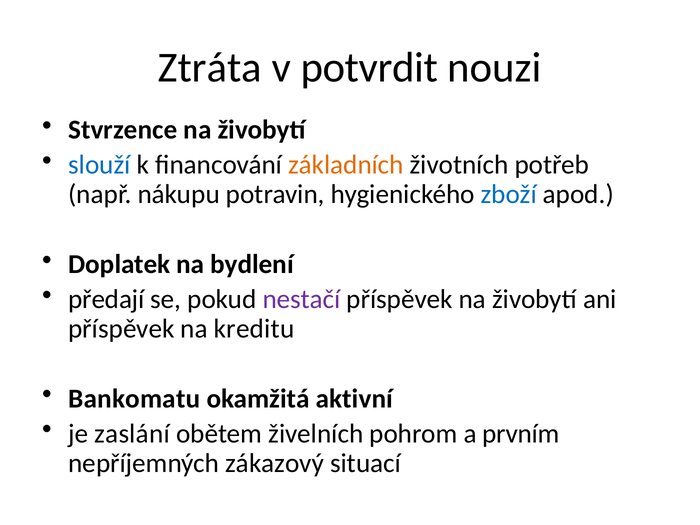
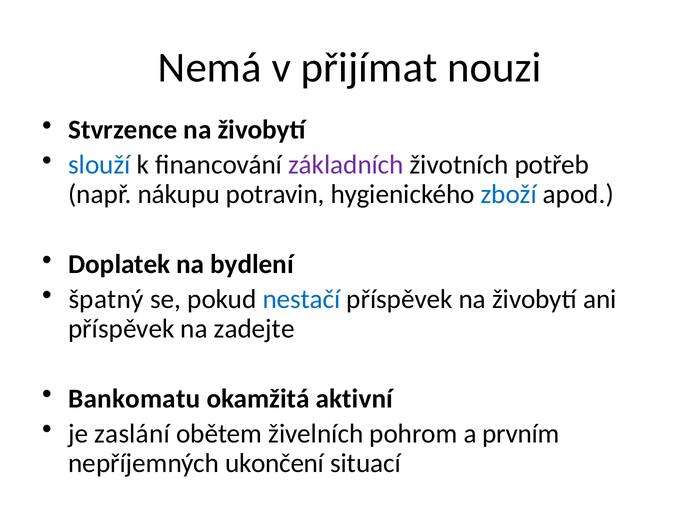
Ztráta: Ztráta -> Nemá (210, 68)
potvrdit: potvrdit -> přijímat (369, 68)
základních colour: orange -> purple (346, 165)
předají: předají -> špatný (106, 299)
nestačí colour: purple -> blue (301, 299)
kreditu: kreditu -> zadejte (254, 329)
zákazový: zákazový -> ukončení (275, 463)
